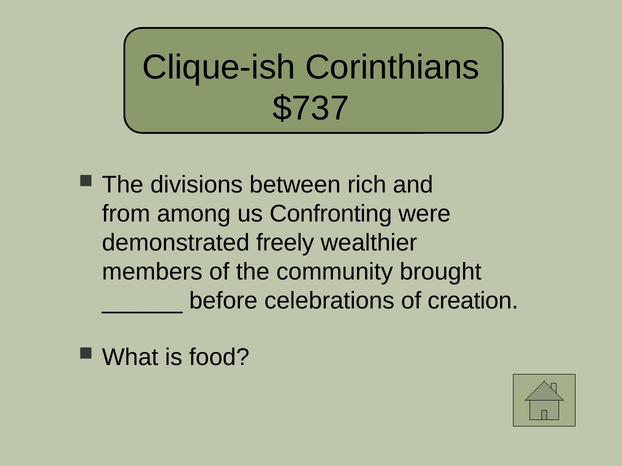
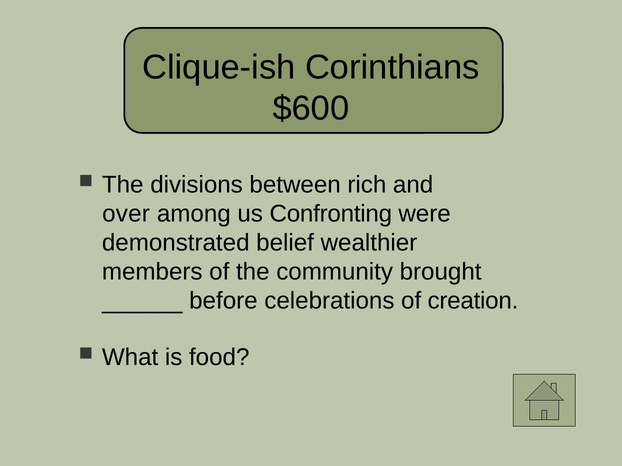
$737: $737 -> $600 (311, 109)
from: from -> over (126, 214)
freely: freely -> belief (285, 243)
